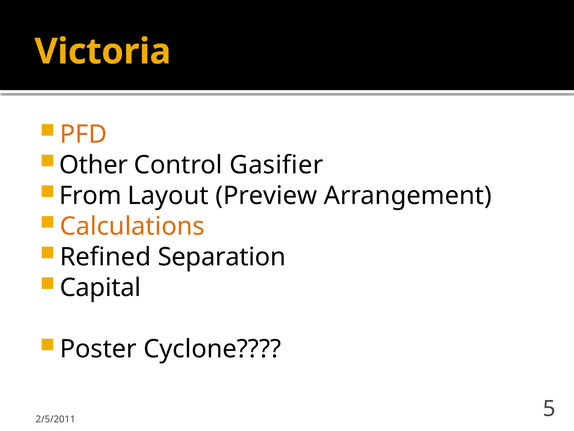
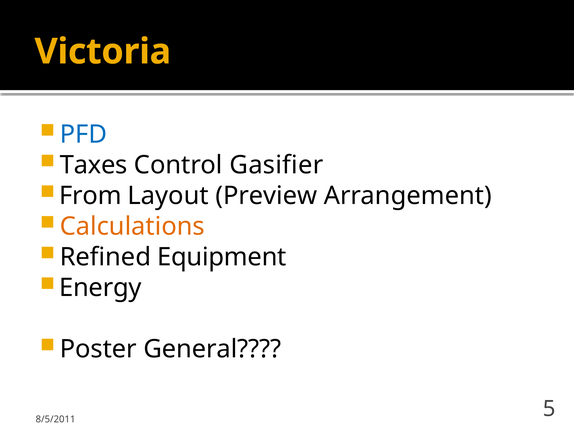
PFD colour: orange -> blue (83, 134)
Other: Other -> Taxes (94, 165)
Separation: Separation -> Equipment (222, 257)
Capital: Capital -> Energy (100, 288)
Cyclone: Cyclone -> General (212, 349)
2/5/2011: 2/5/2011 -> 8/5/2011 (56, 419)
